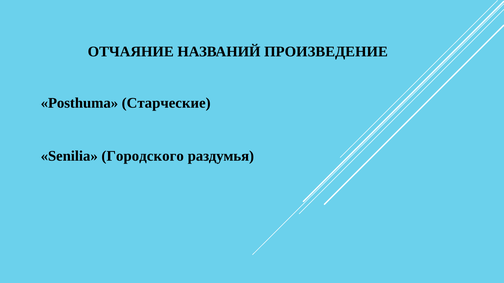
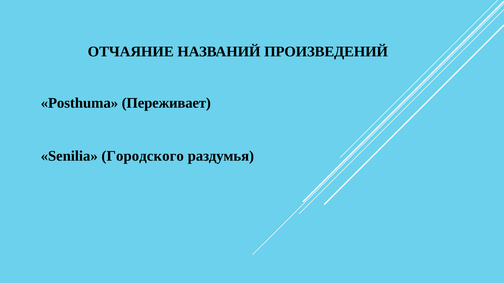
ПРОИЗВЕДЕНИЕ: ПРОИЗВЕДЕНИЕ -> ПРОИЗВЕДЕНИЙ (326, 52)
Старческие: Старческие -> Переживает (166, 103)
